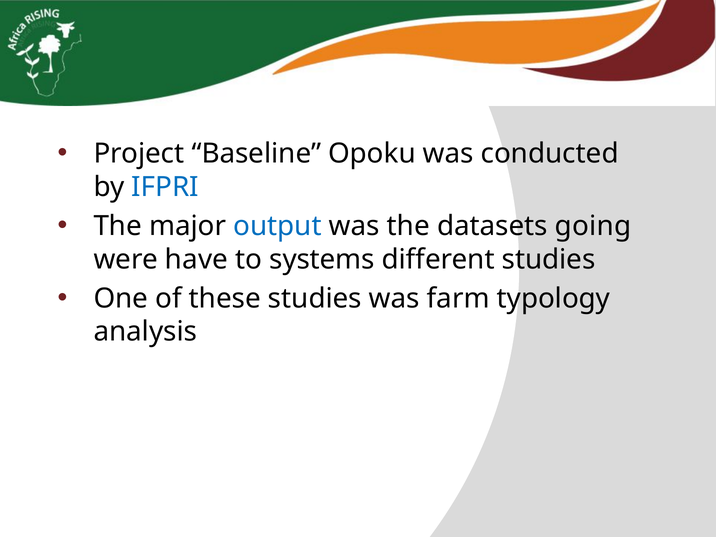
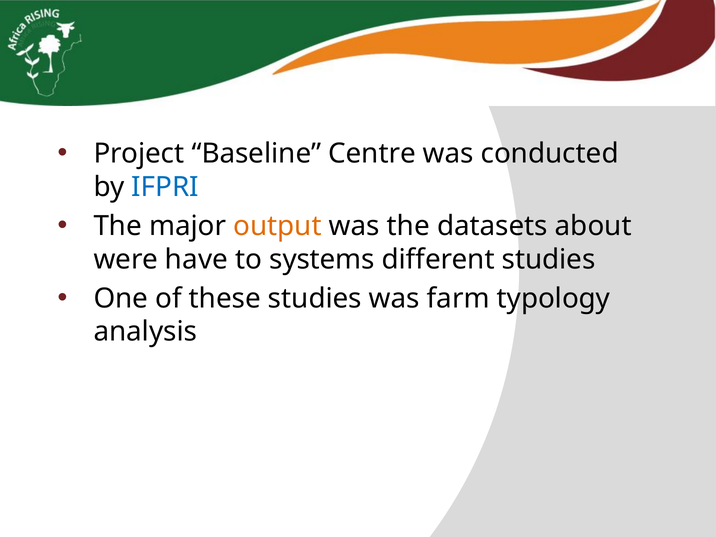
Opoku: Opoku -> Centre (372, 153)
output colour: blue -> orange (278, 226)
going: going -> about (593, 226)
